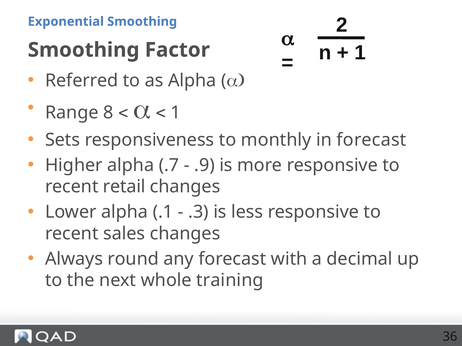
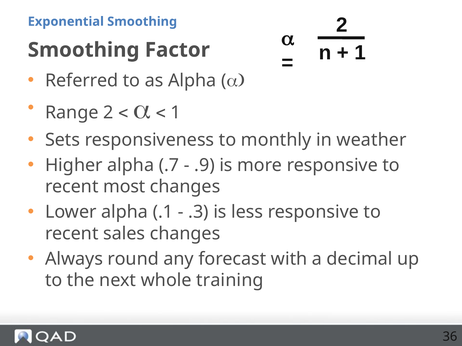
Range 8: 8 -> 2 (108, 113)
in forecast: forecast -> weather (372, 140)
retail: retail -> most (124, 187)
